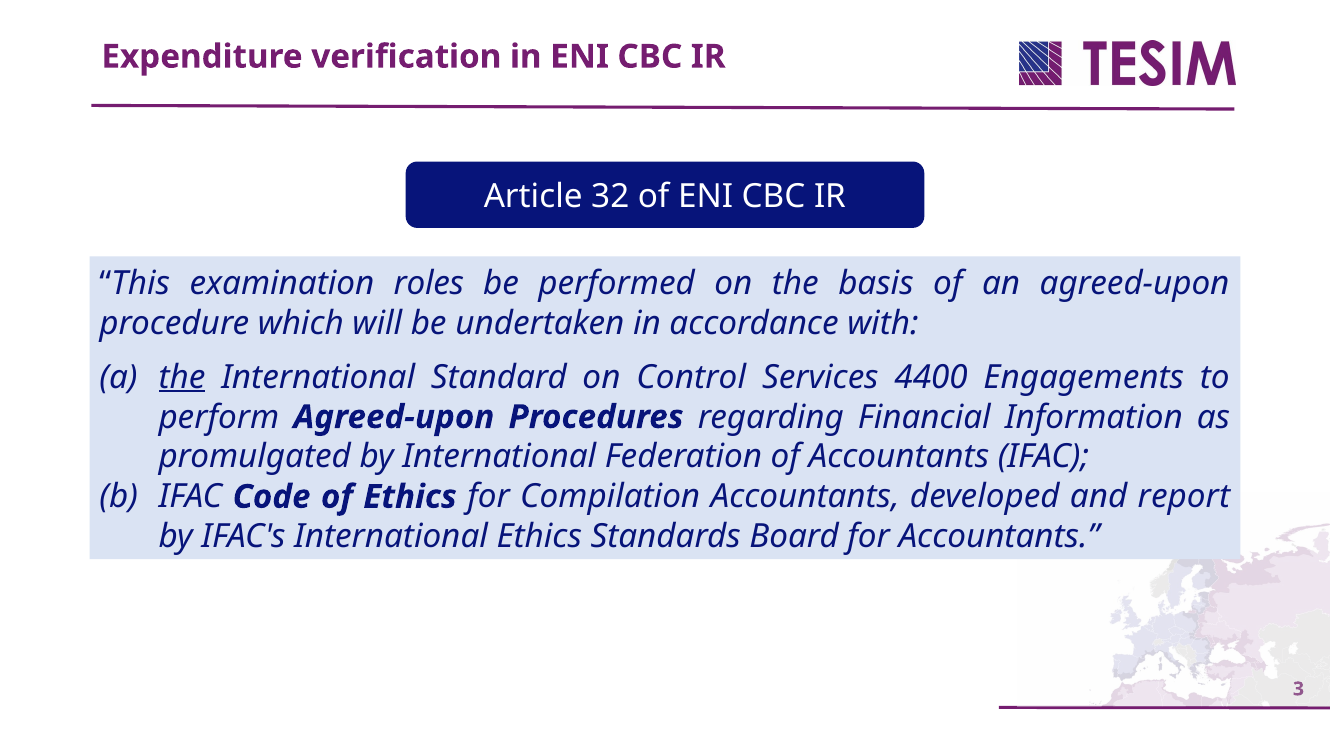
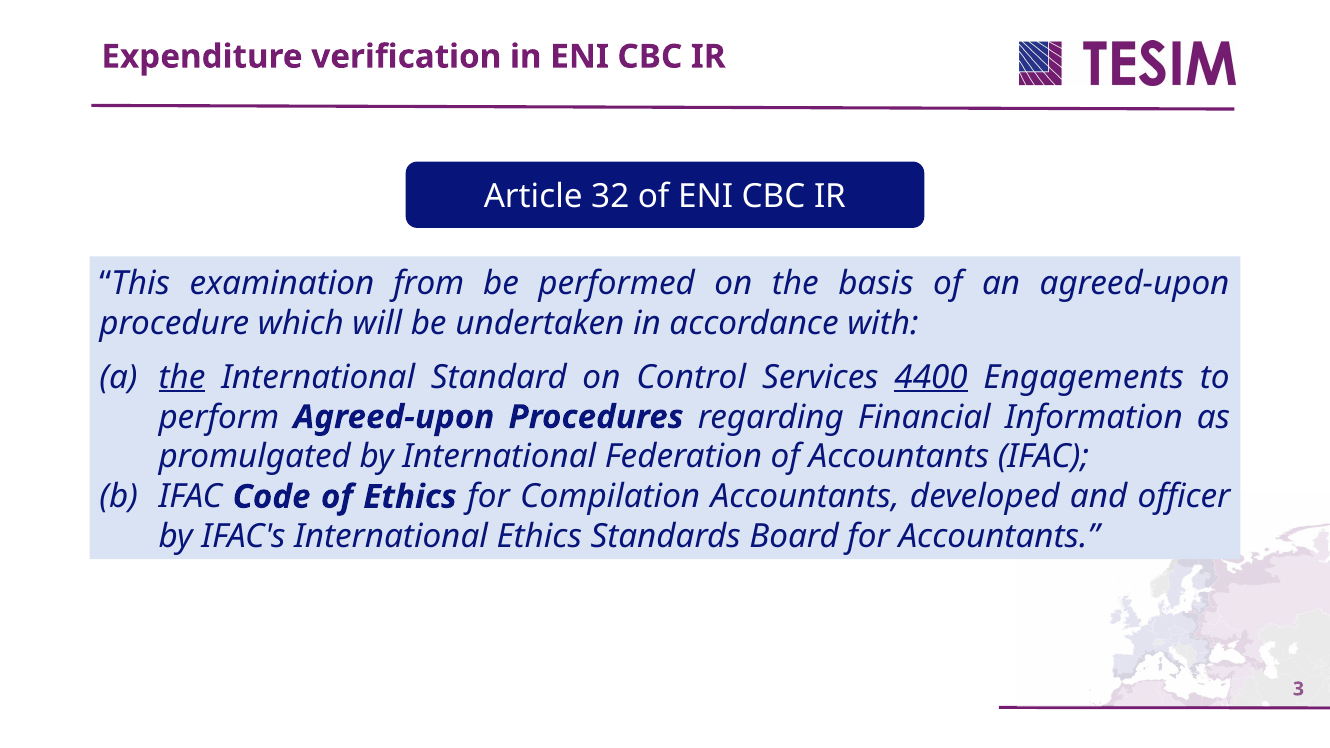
roles: roles -> from (429, 284)
4400 underline: none -> present (931, 377)
report: report -> officer (1184, 497)
